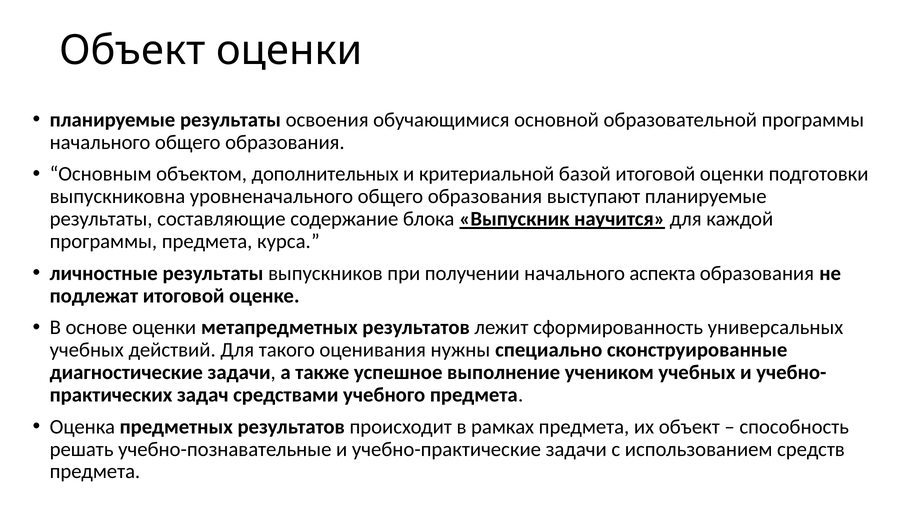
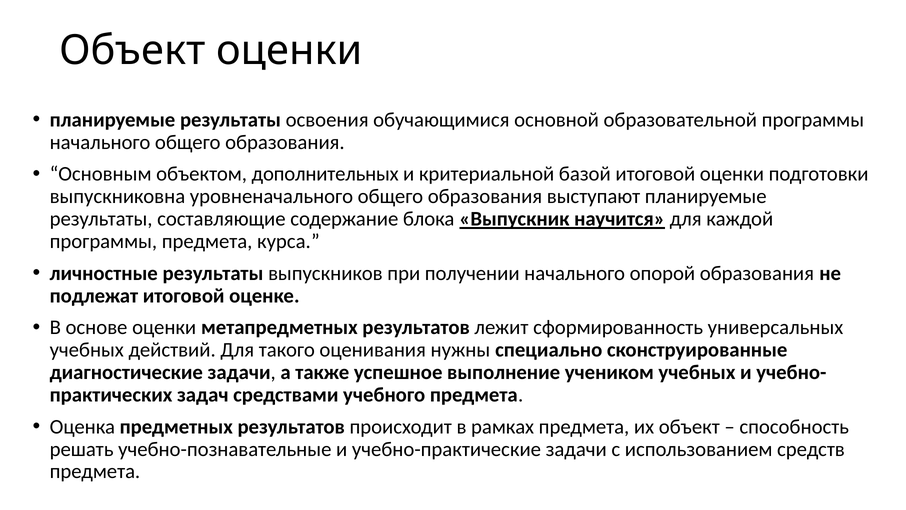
аспекта: аспекта -> опорой (662, 273)
